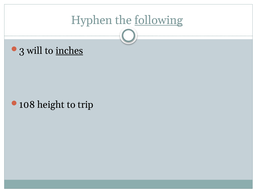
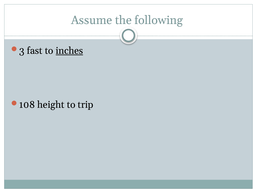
Hyphen: Hyphen -> Assume (92, 20)
following underline: present -> none (159, 20)
will: will -> fast (35, 51)
